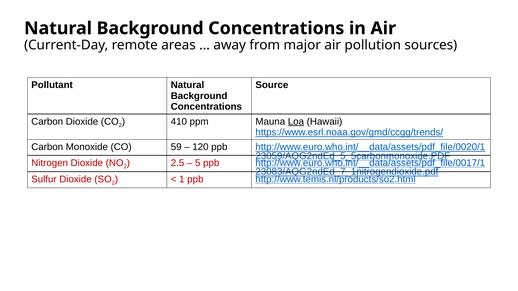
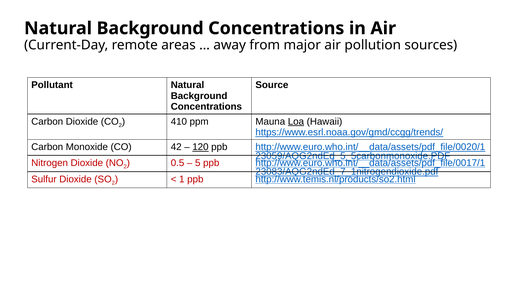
59: 59 -> 42 (176, 147)
120 underline: none -> present (200, 147)
2.5: 2.5 -> 0.5 (178, 163)
